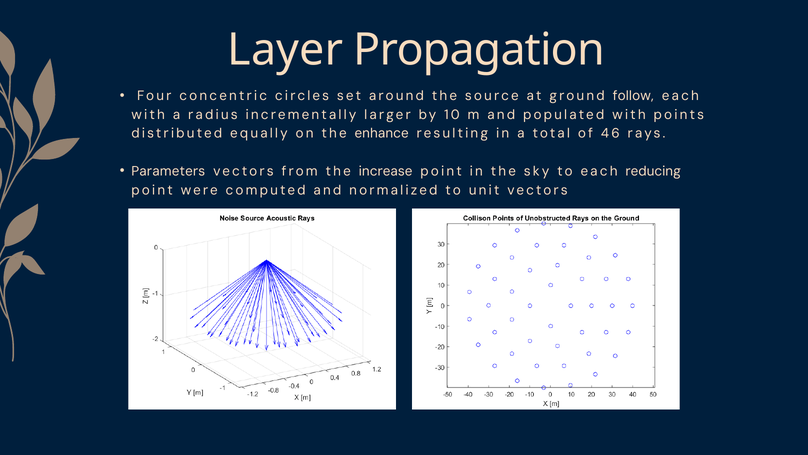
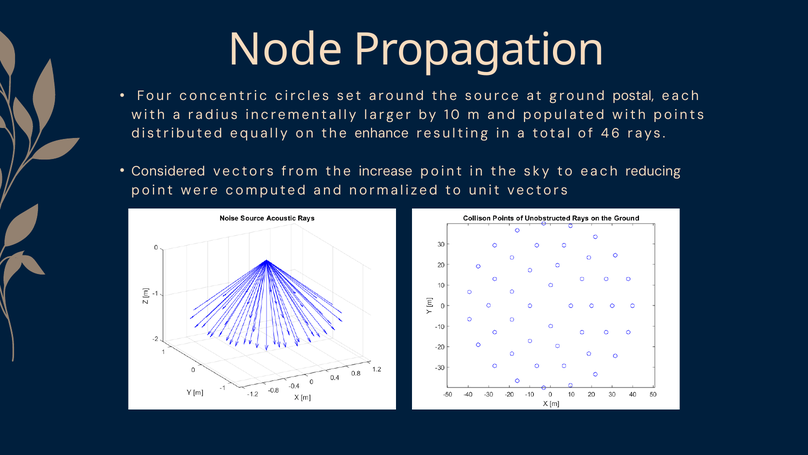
Layer: Layer -> Node (285, 50)
follow: follow -> postal (633, 96)
Parameters: Parameters -> Considered (168, 171)
